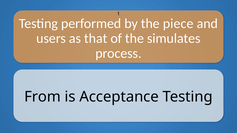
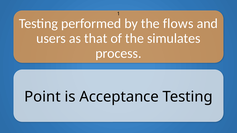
piece: piece -> flows (178, 24)
From: From -> Point (42, 97)
